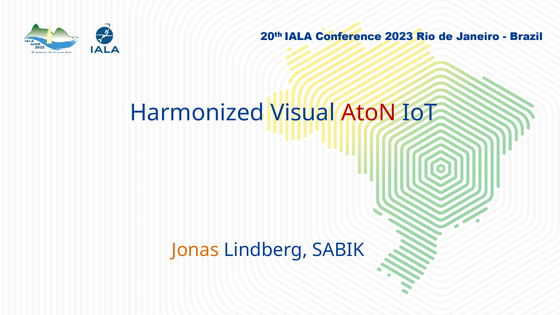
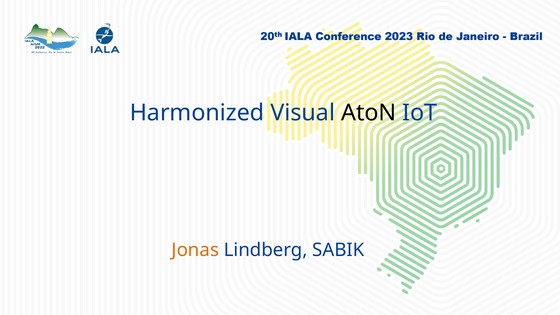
AtoN colour: red -> black (369, 113)
